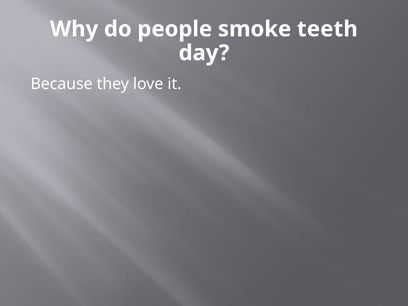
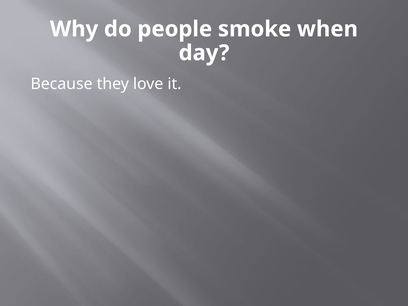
teeth: teeth -> when (327, 29)
